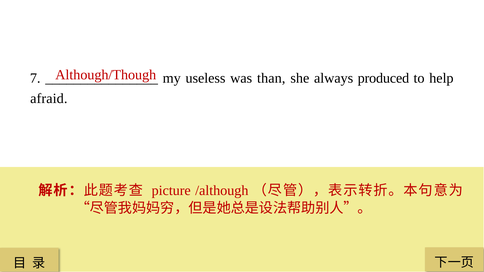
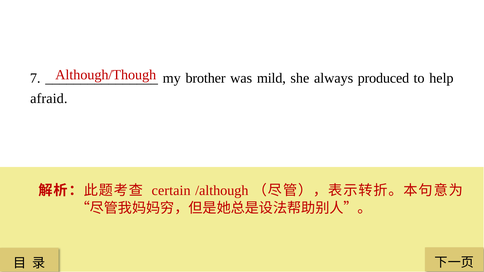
useless: useless -> brother (206, 78)
than: than -> mild (271, 78)
picture: picture -> certain (171, 191)
